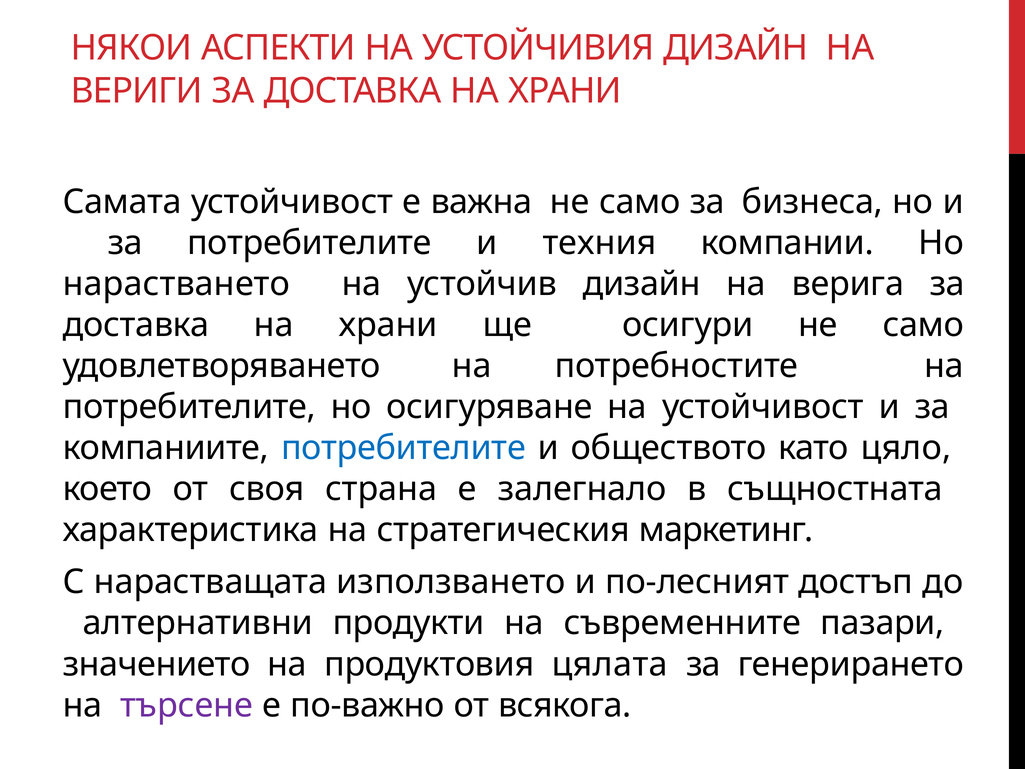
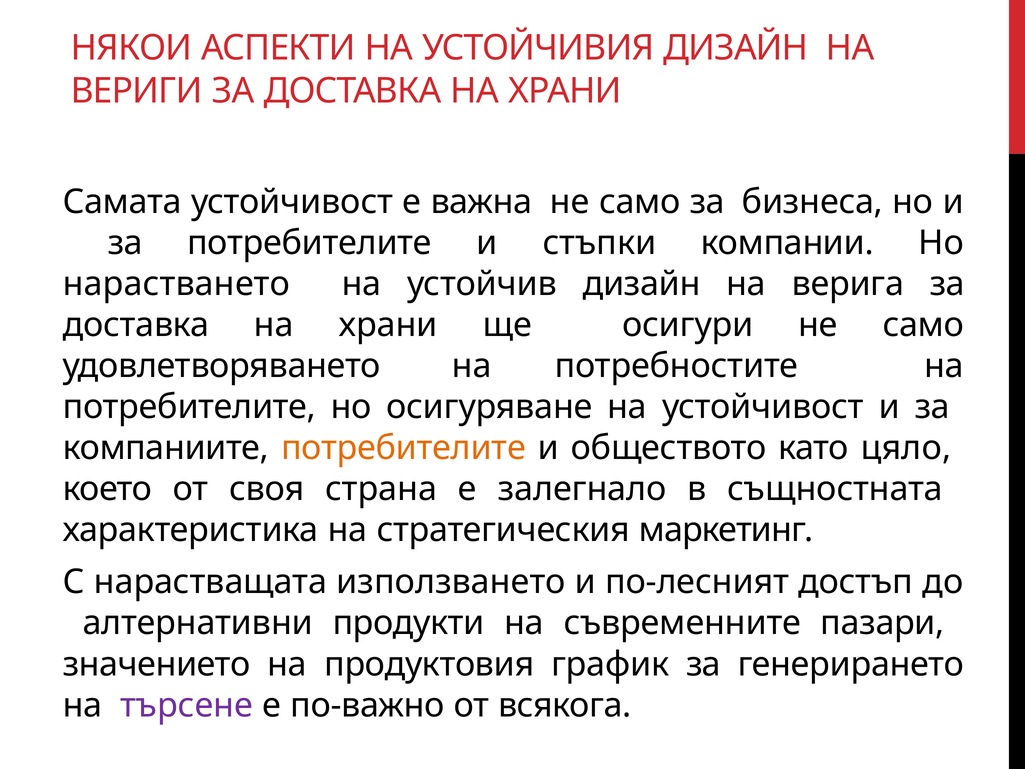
техния: техния -> стъпки (600, 243)
потребителите colour: blue -> orange (403, 448)
цялата: цялата -> график (610, 664)
